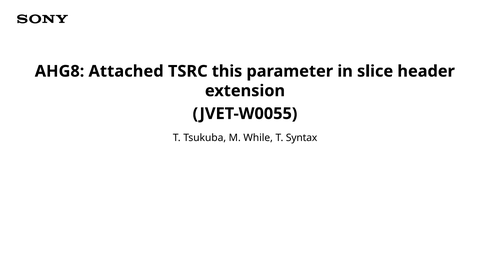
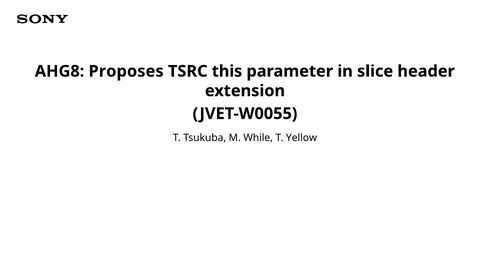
Attached: Attached -> Proposes (126, 71)
Syntax: Syntax -> Yellow (302, 138)
